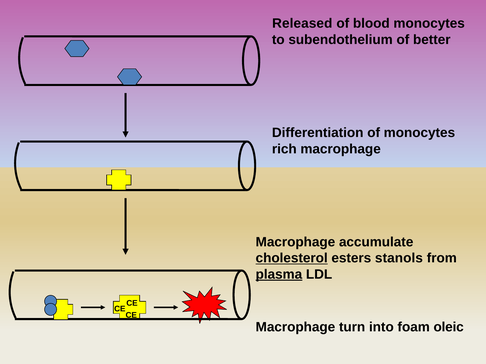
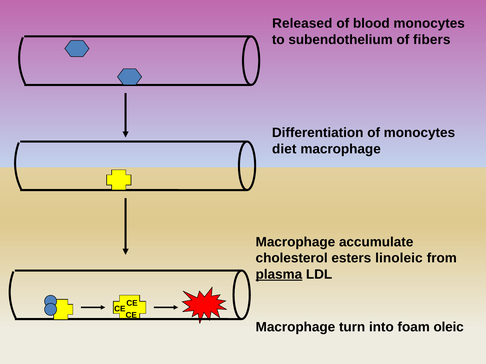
better: better -> fibers (432, 40)
rich: rich -> diet (284, 149)
cholesterol underline: present -> none (292, 258)
stanols: stanols -> linoleic (399, 258)
